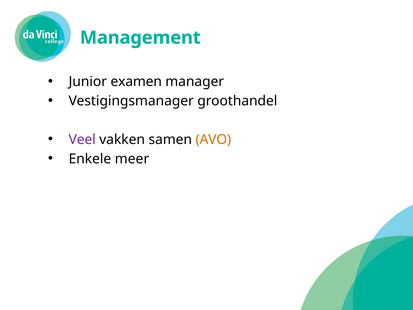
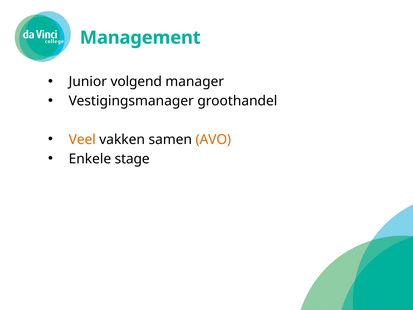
examen: examen -> volgend (136, 82)
Veel colour: purple -> orange (82, 139)
meer: meer -> stage (132, 159)
